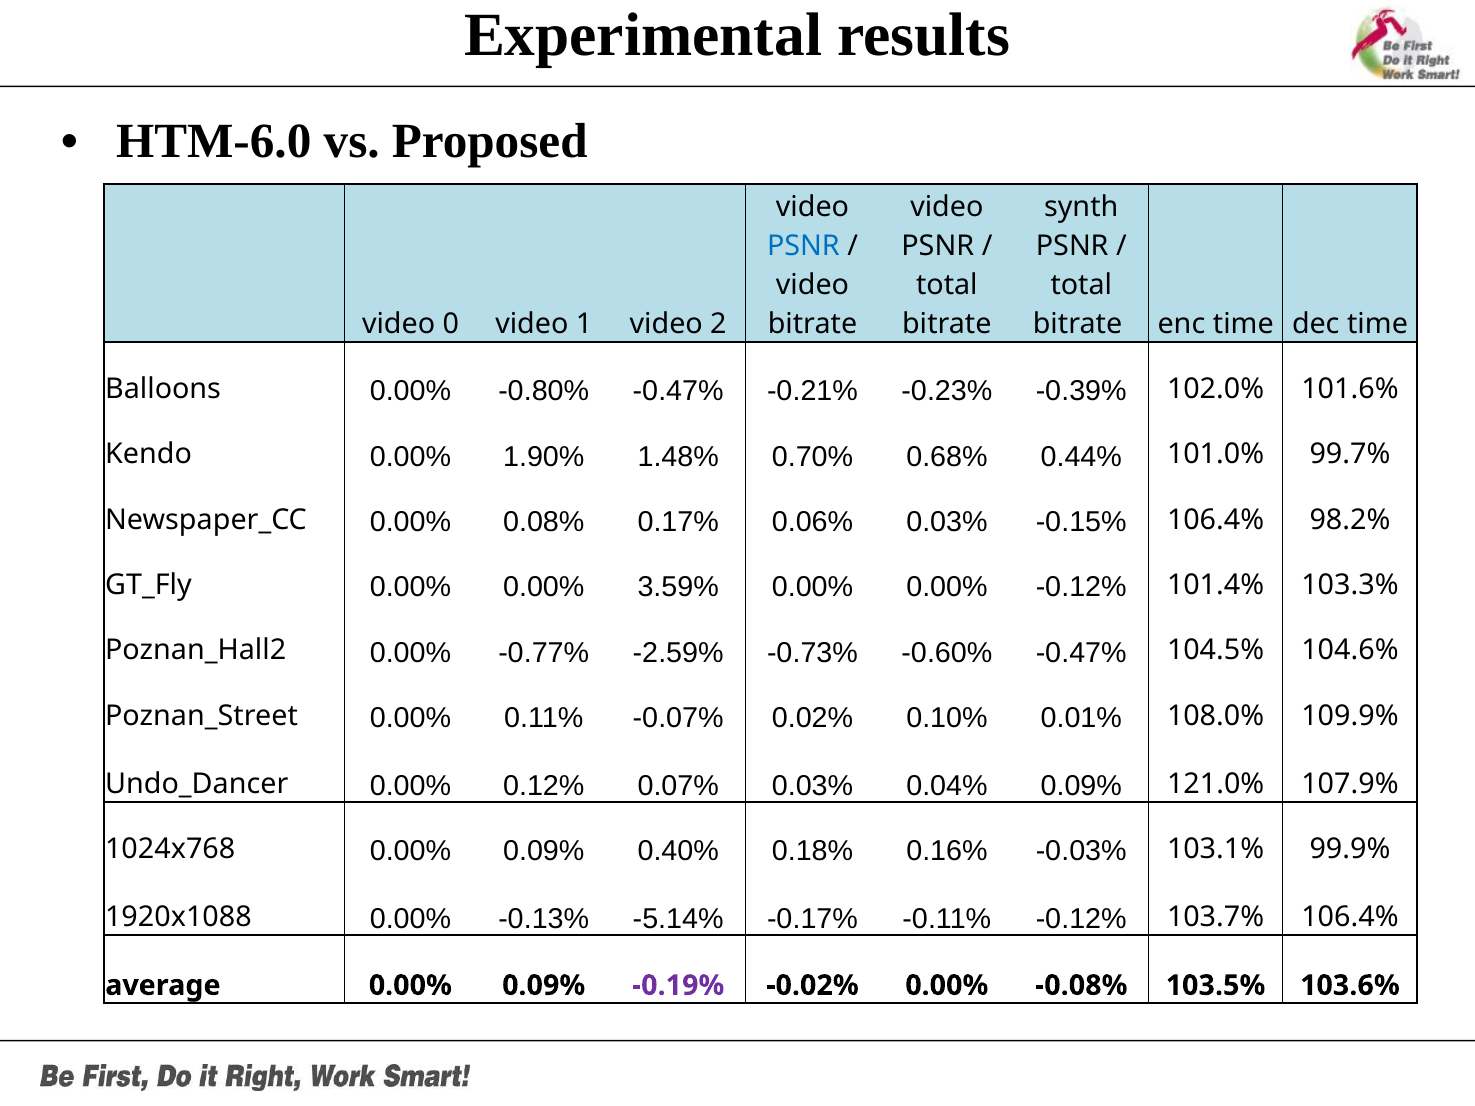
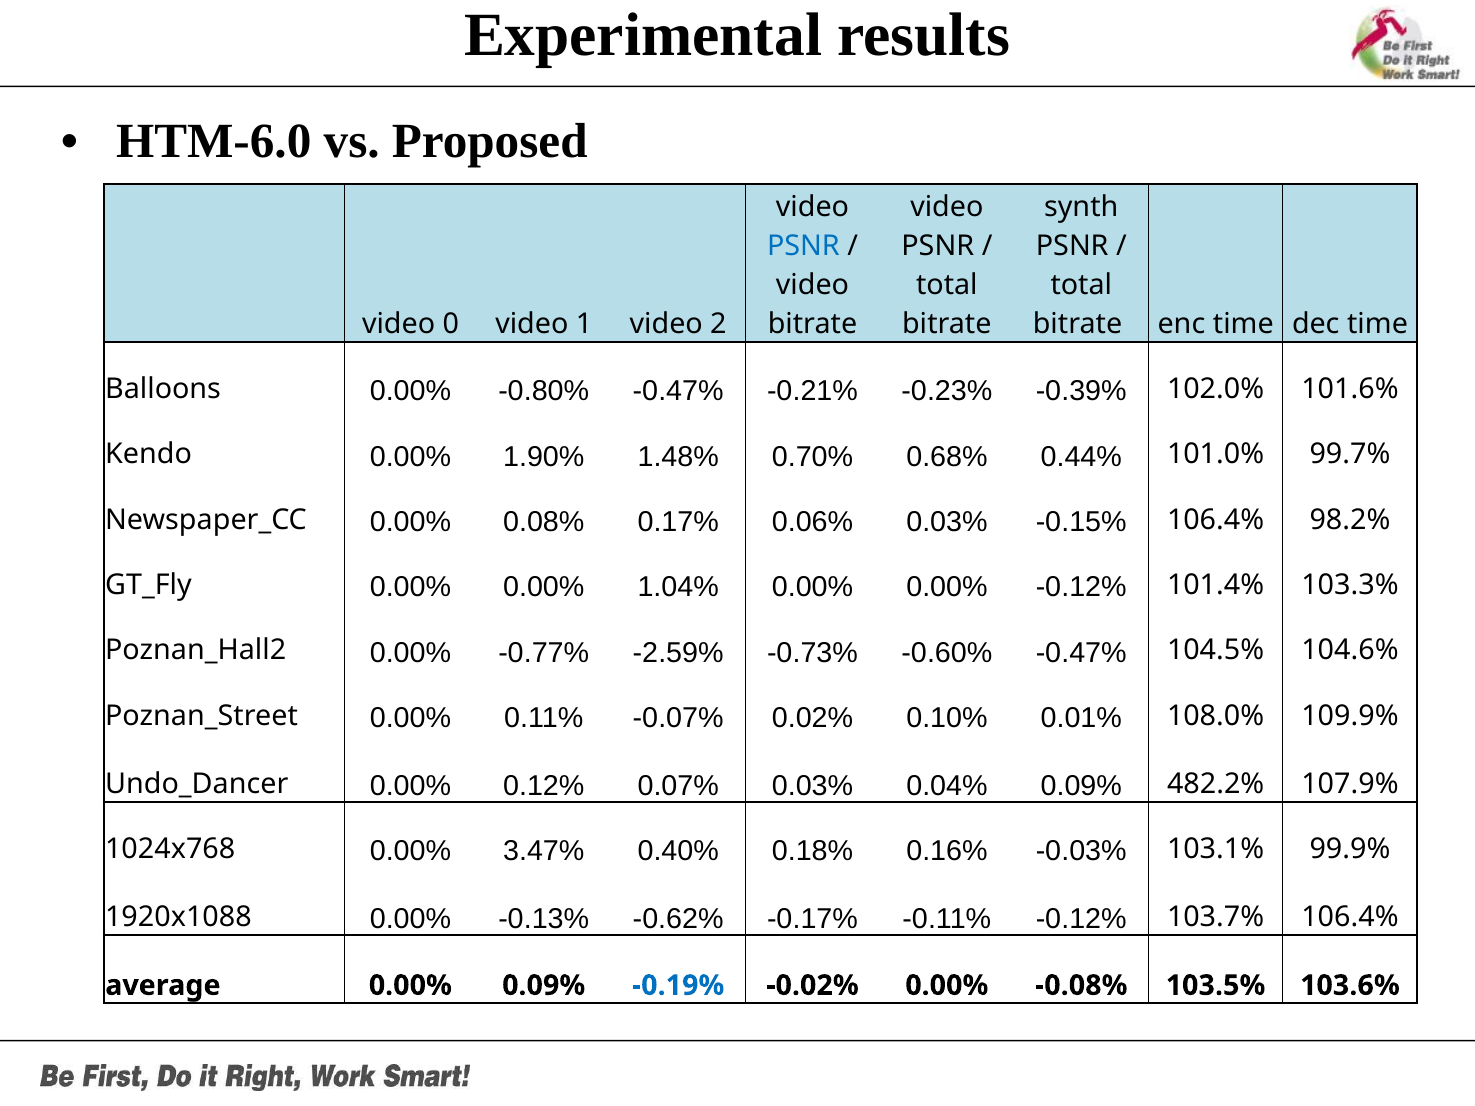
3.59%: 3.59% -> 1.04% (678, 588)
121.0%: 121.0% -> 482.2% (1216, 784)
1024x768 0.00% 0.09%: 0.09% -> 3.47% (544, 852)
-5.14%: -5.14% -> -0.62% (678, 920)
-0.19% colour: purple -> blue (678, 986)
